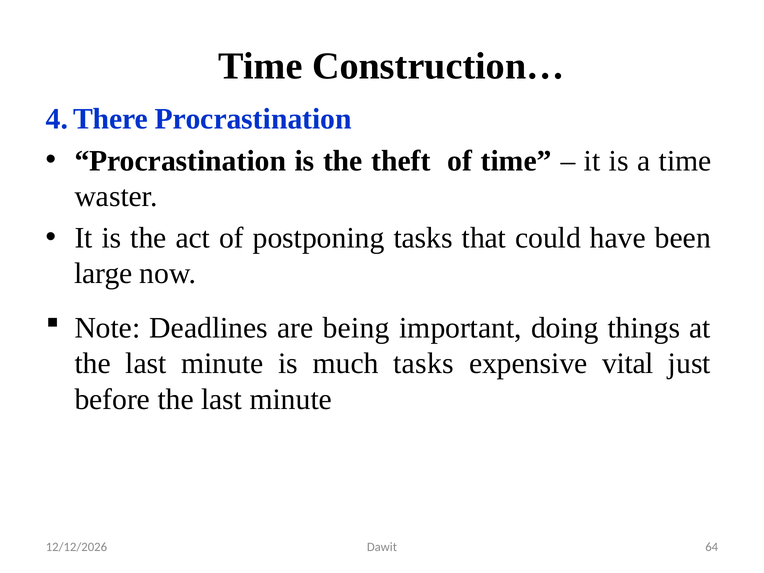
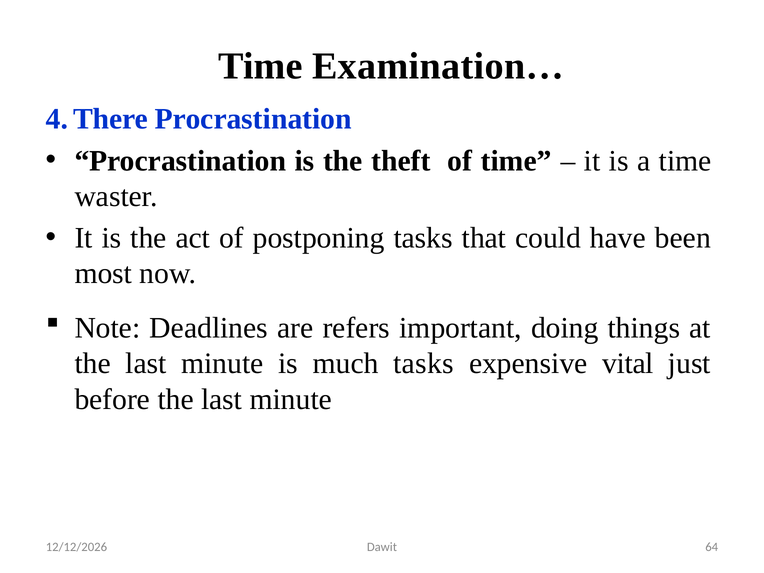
Construction…: Construction… -> Examination… (438, 66)
large: large -> most (103, 273)
being: being -> refers (356, 328)
